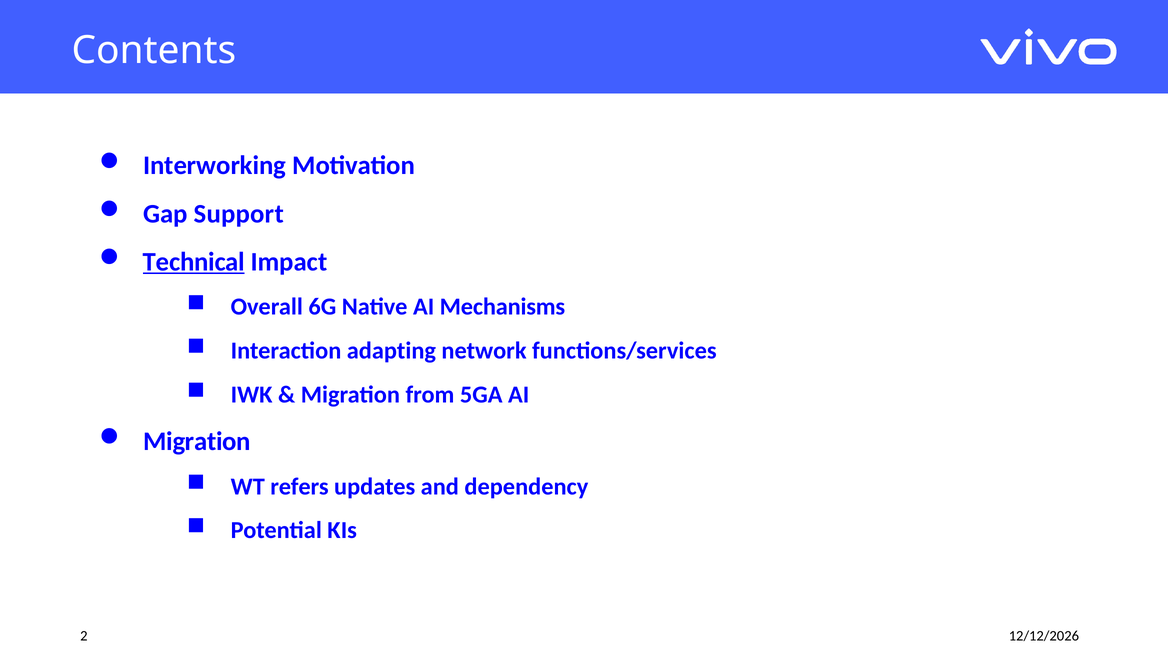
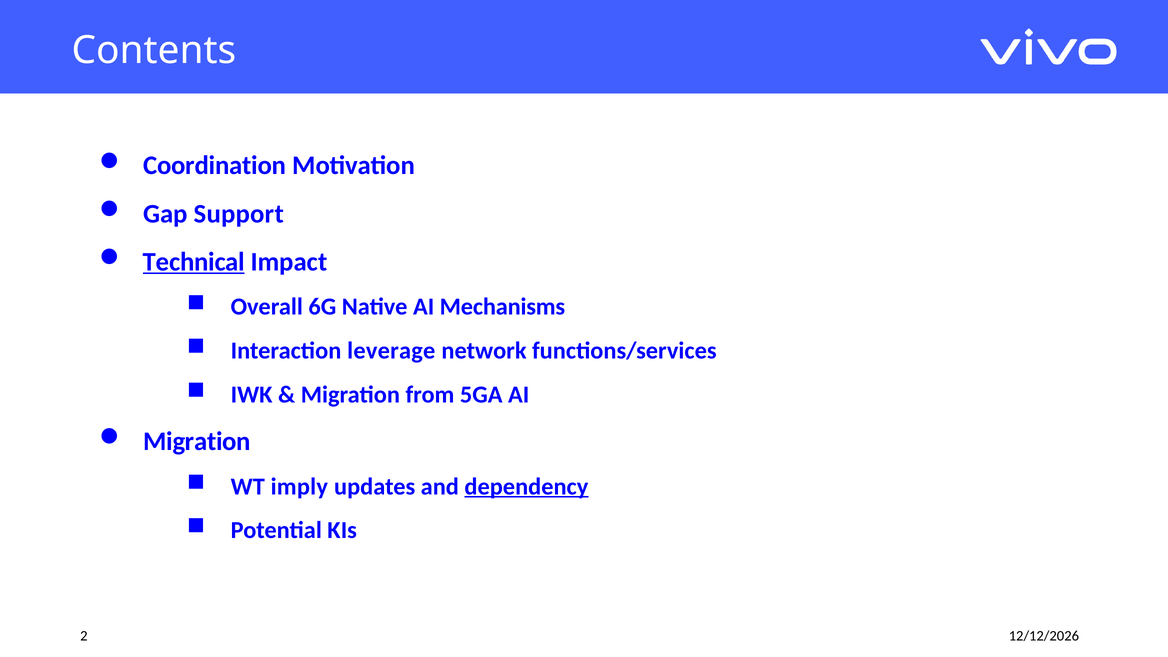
Interworking: Interworking -> Coordination (215, 166)
adapting: adapting -> leverage (391, 351)
refers: refers -> imply (299, 486)
dependency underline: none -> present (526, 486)
